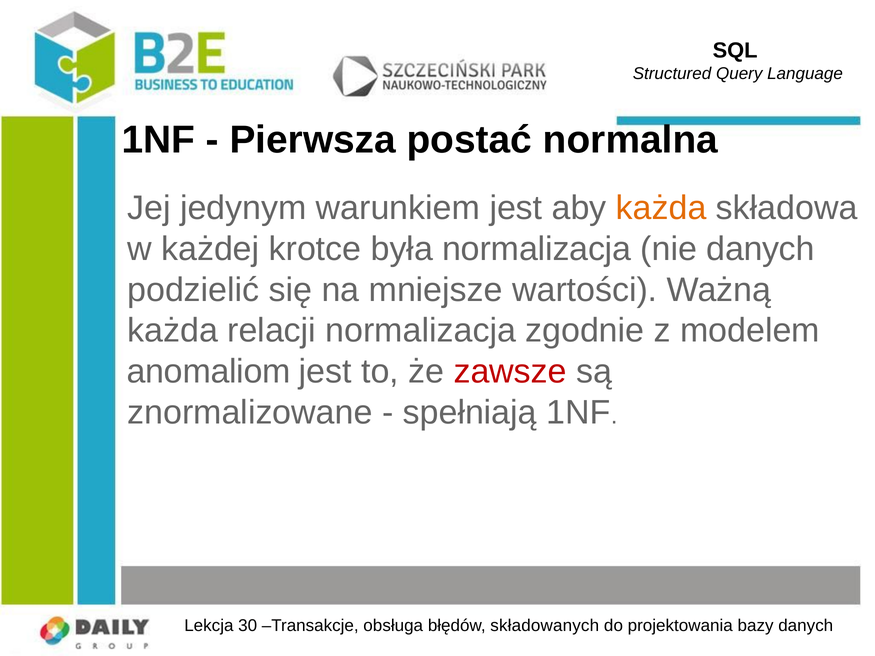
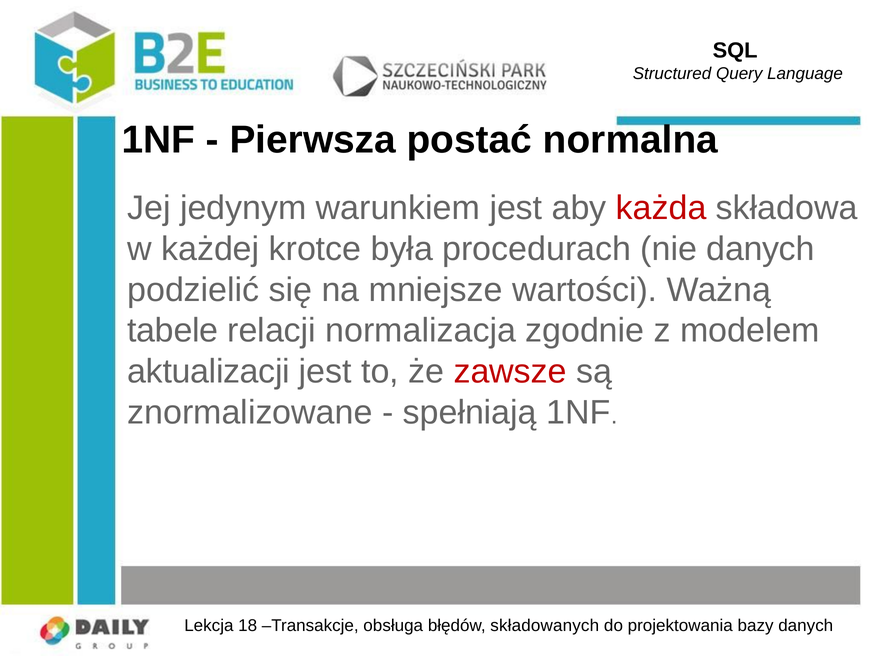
każda colour: orange -> red (661, 208)
była normalizacja: normalizacja -> procedurach (537, 249)
każda: każda -> tabele (173, 331)
anomaliom: anomaliom -> aktualizacji (209, 372)
30: 30 -> 18 (248, 626)
